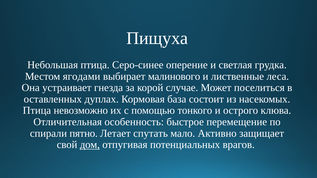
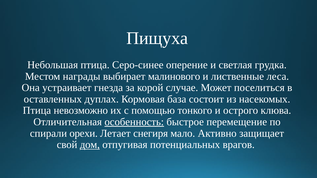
ягодами: ягодами -> награды (82, 76)
особенность underline: none -> present (134, 122)
пятно: пятно -> орехи (84, 134)
спутать: спутать -> снегиря (151, 134)
